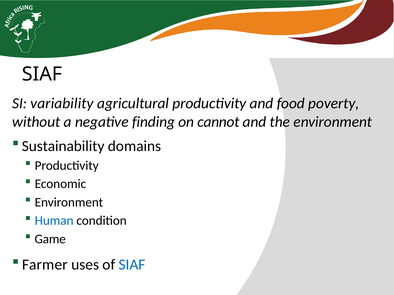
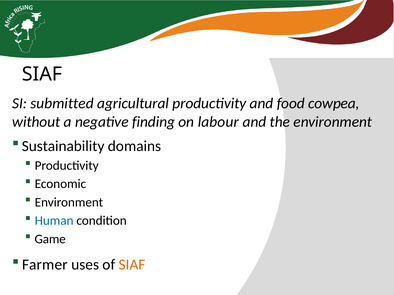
variability: variability -> submitted (62, 104)
poverty: poverty -> cowpea (334, 104)
cannot: cannot -> labour (218, 122)
SIAF colour: blue -> orange (132, 265)
